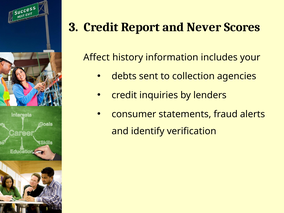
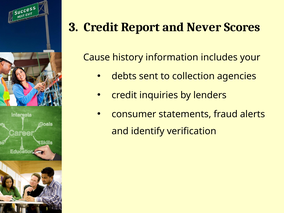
Affect: Affect -> Cause (97, 57)
